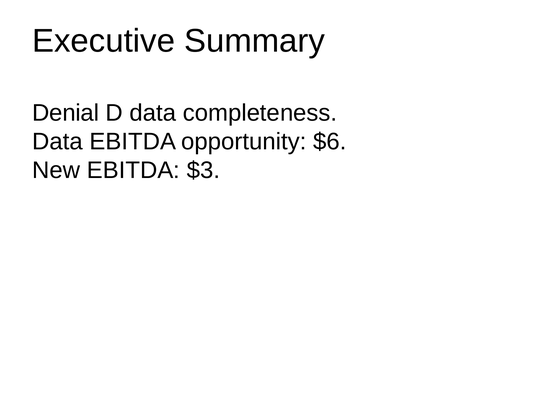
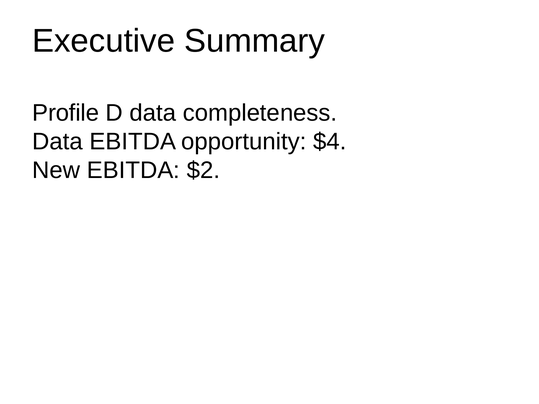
Denial: Denial -> Profile (66, 113)
$6: $6 -> $4 (330, 142)
$3: $3 -> $2 (203, 171)
